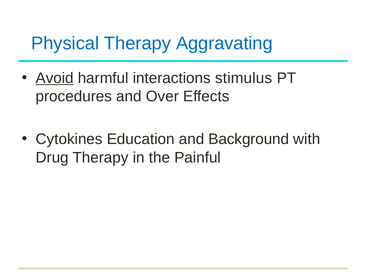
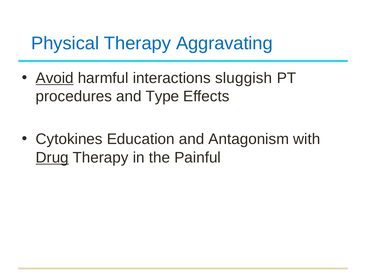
stimulus: stimulus -> sluggish (244, 78)
Over: Over -> Type (162, 96)
Background: Background -> Antagonism (249, 139)
Drug underline: none -> present (52, 157)
